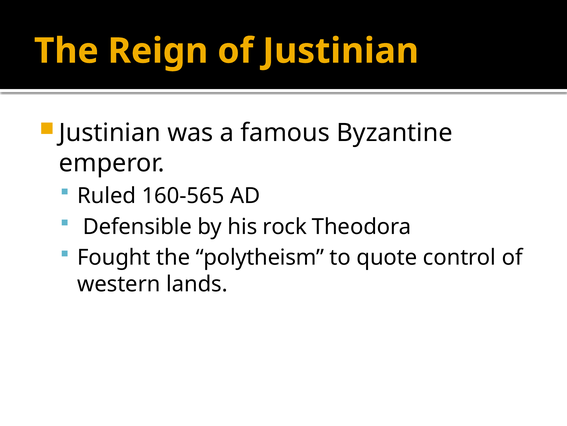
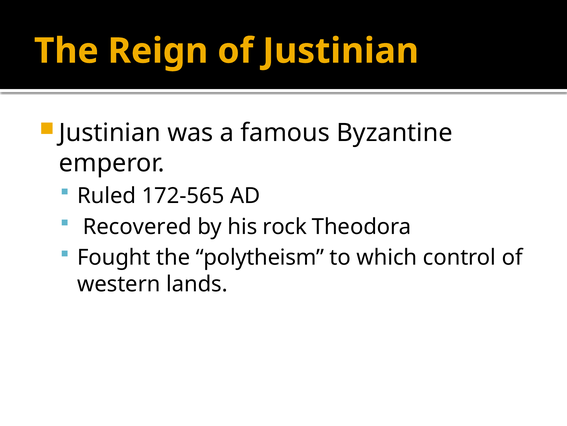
160-565: 160-565 -> 172-565 (183, 195)
Defensible: Defensible -> Recovered (137, 226)
quote: quote -> which (387, 257)
